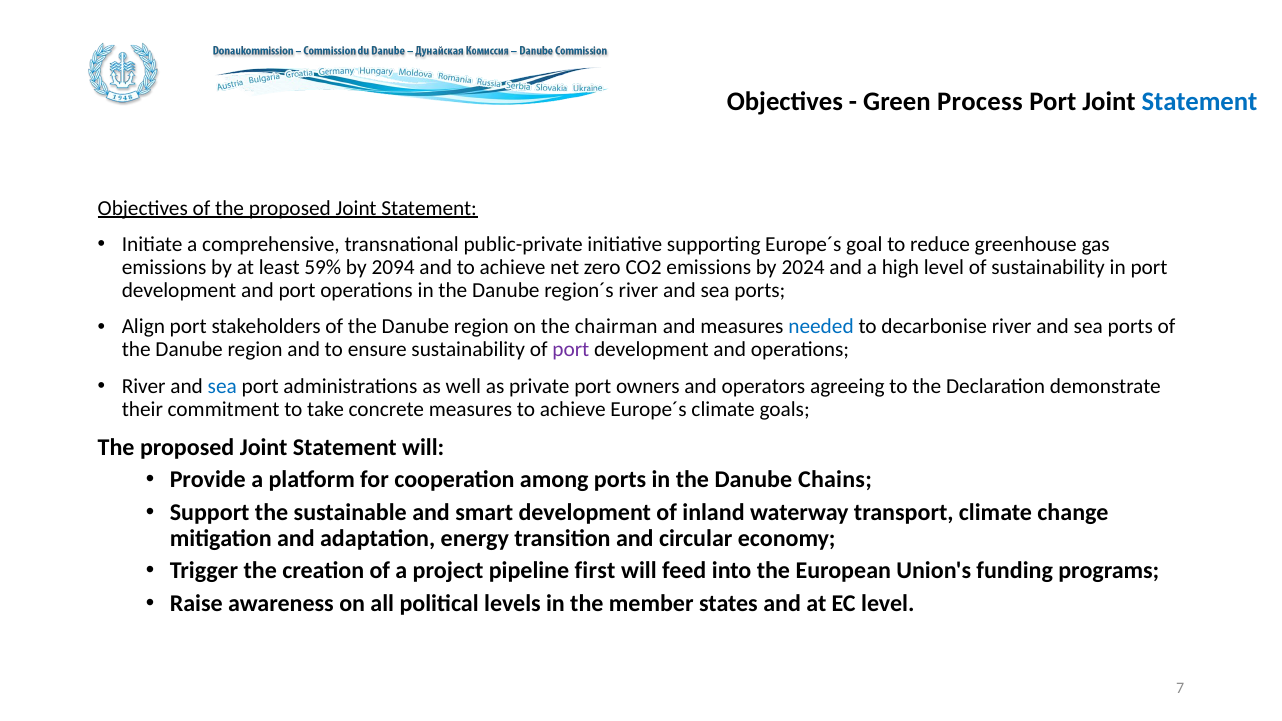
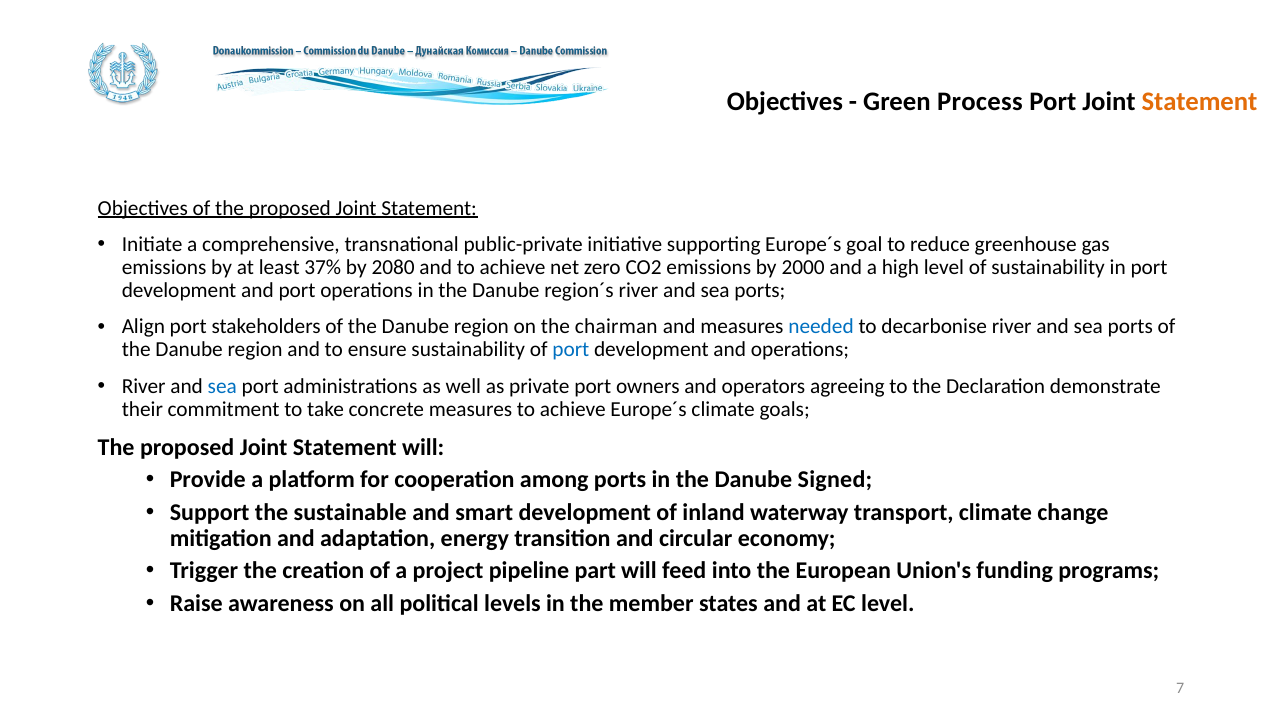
Statement colour: blue -> orange (1199, 101)
59%: 59% -> 37% (323, 268)
2094: 2094 -> 2080 (393, 268)
2024: 2024 -> 2000 (803, 268)
port colour: purple -> blue (571, 350)
Chains: Chains -> Signed (835, 480)
first: first -> part (595, 571)
